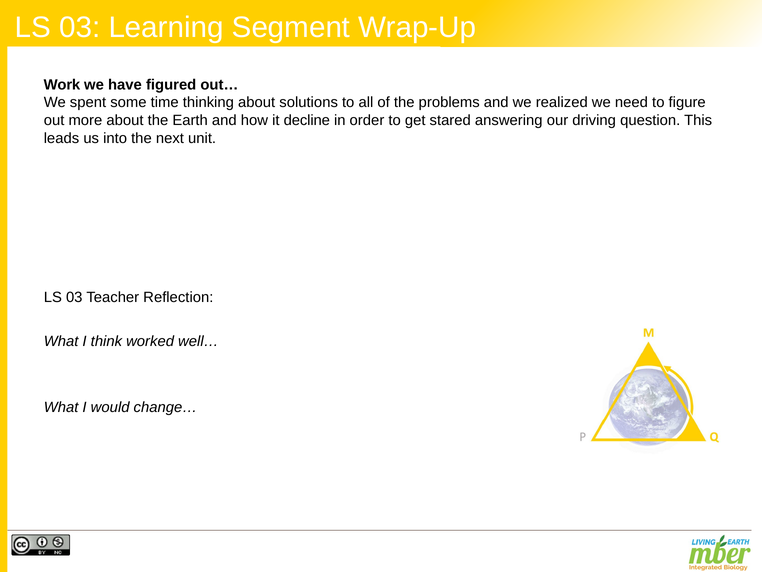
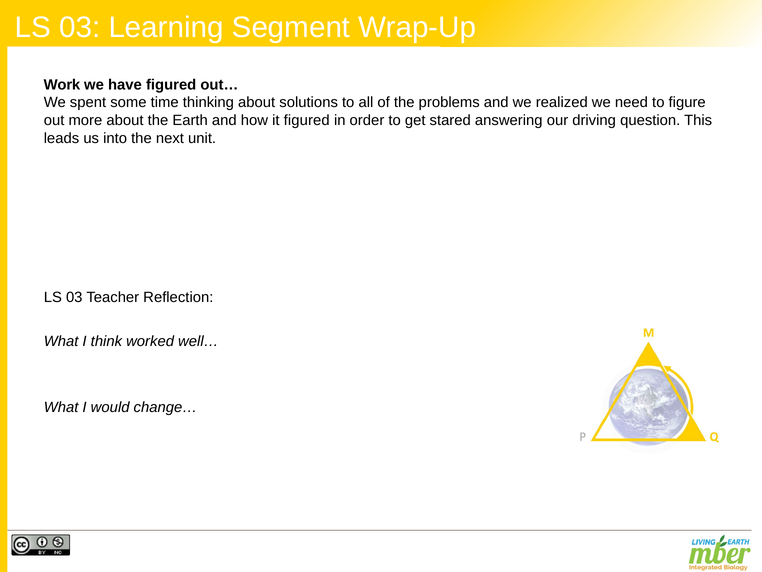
it decline: decline -> figured (307, 120)
